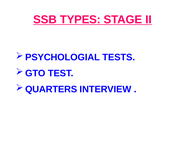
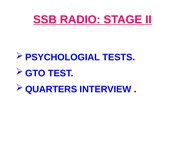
TYPES: TYPES -> RADIO (80, 19)
